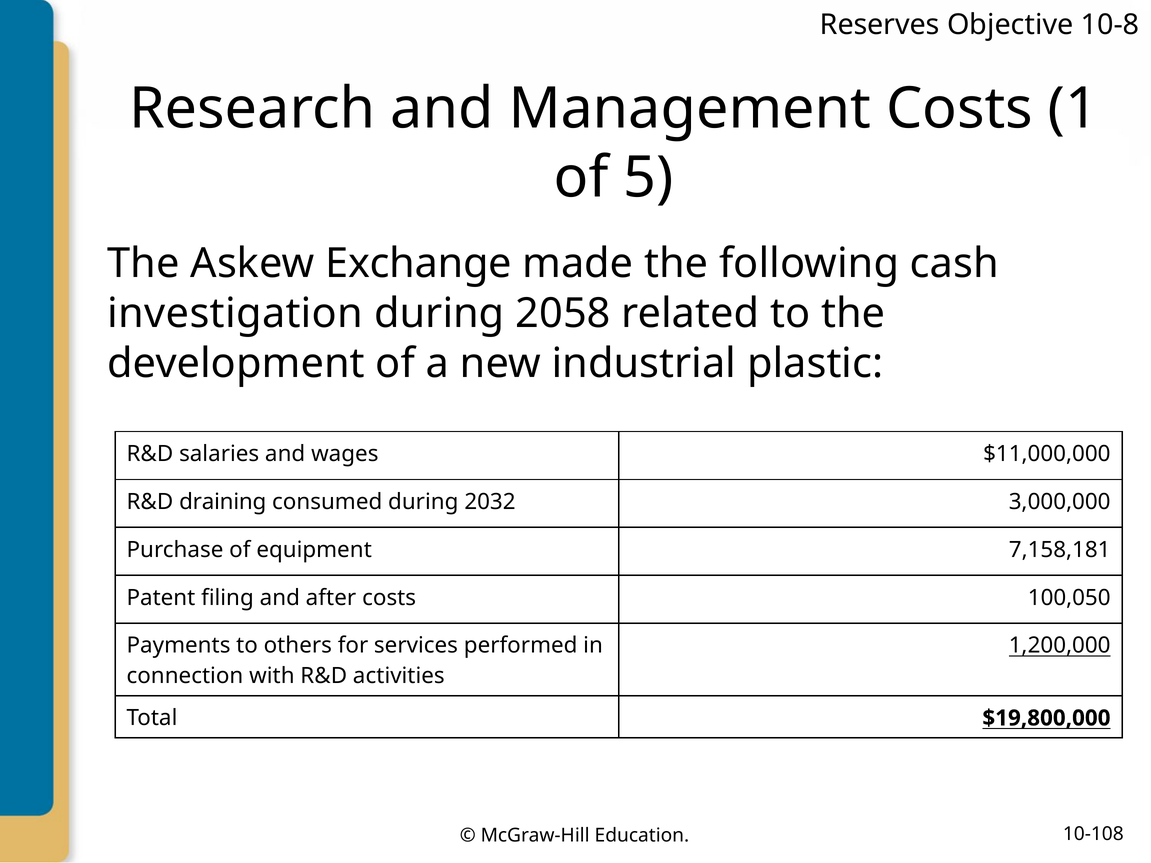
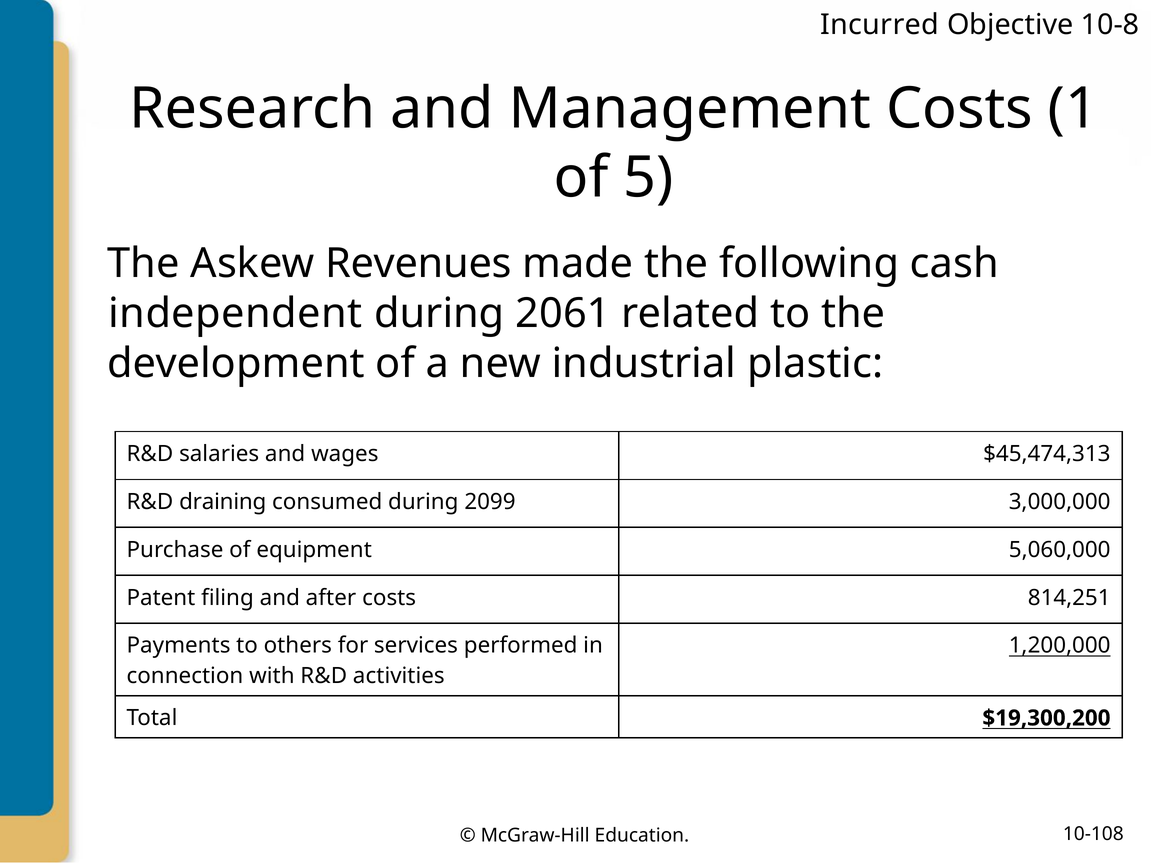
Reserves: Reserves -> Incurred (879, 25)
Exchange: Exchange -> Revenues (418, 264)
investigation: investigation -> independent (235, 314)
2058: 2058 -> 2061 (563, 314)
$11,000,000: $11,000,000 -> $45,474,313 (1047, 454)
2032: 2032 -> 2099 (490, 502)
7,158,181: 7,158,181 -> 5,060,000 (1060, 550)
100,050: 100,050 -> 814,251 (1069, 598)
$19,800,000: $19,800,000 -> $19,300,200 (1046, 718)
